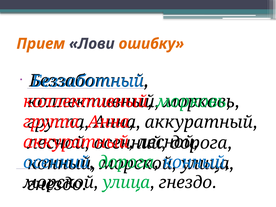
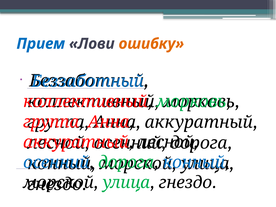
Прием colour: orange -> blue (41, 44)
